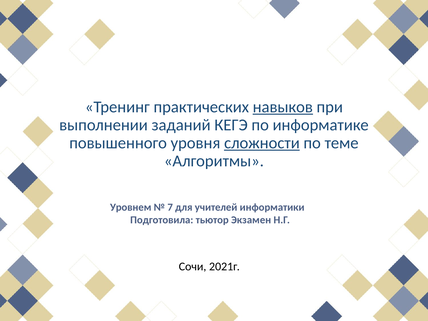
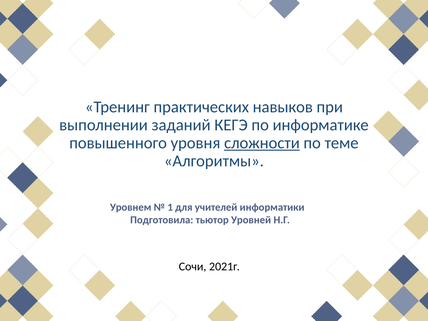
навыков underline: present -> none (283, 107)
7: 7 -> 1 (170, 207)
Экзамен: Экзамен -> Уровней (251, 220)
